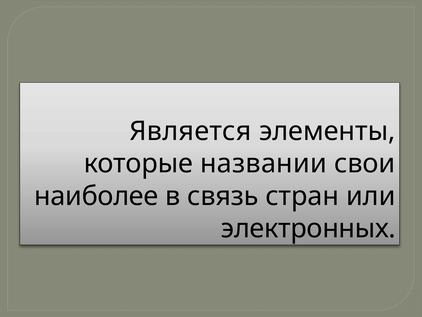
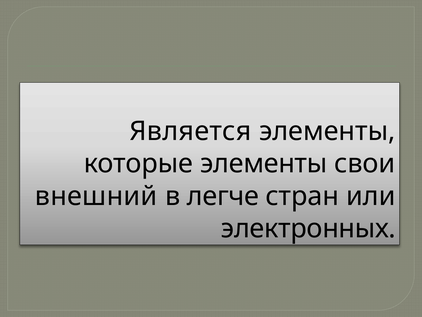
которые названии: названии -> элементы (264, 163)
наиболее: наиболее -> внешний (96, 196)
связь: связь -> легче (223, 196)
